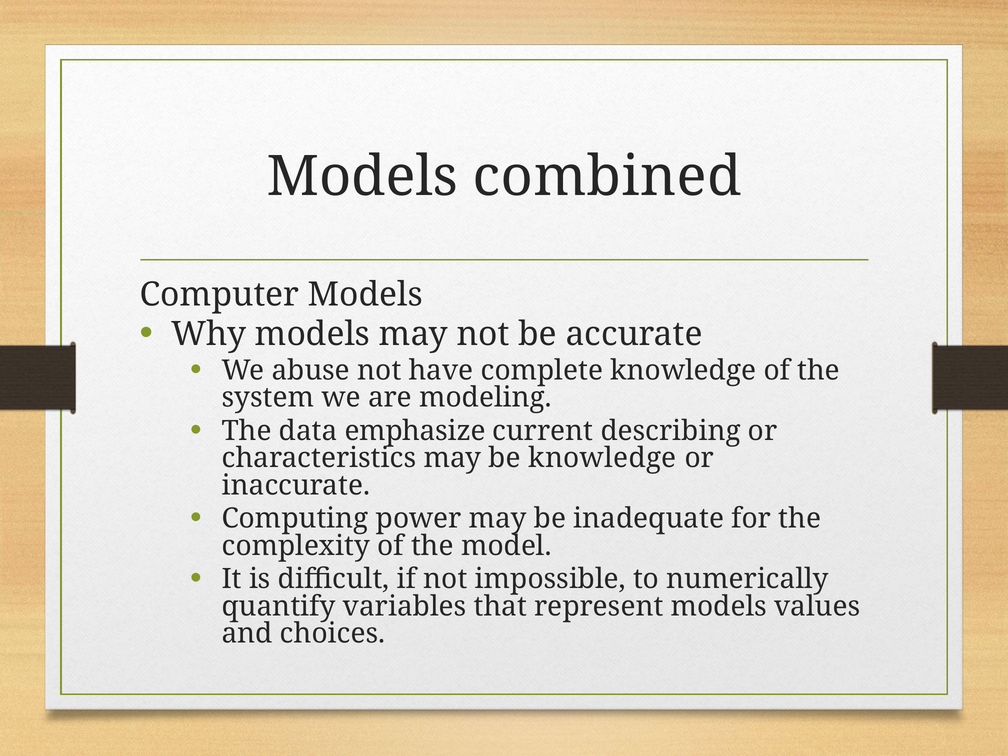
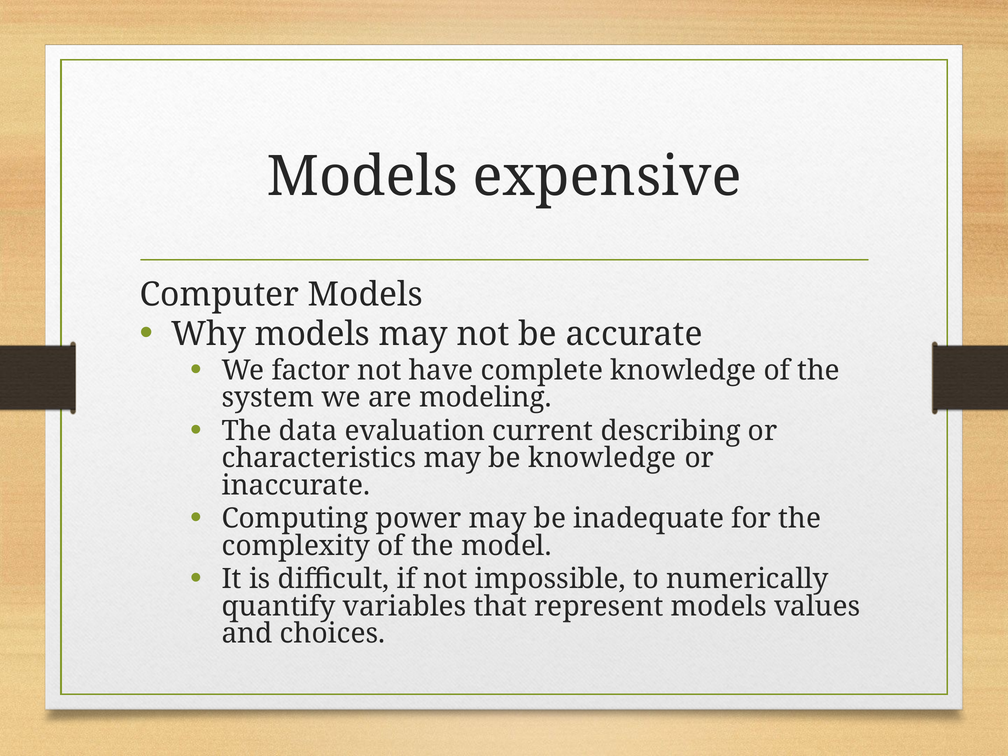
combined: combined -> expensive (607, 177)
abuse: abuse -> factor (311, 370)
emphasize: emphasize -> evaluation (415, 431)
